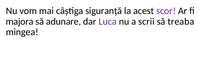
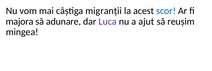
siguranță: siguranță -> migranții (104, 11)
scor colour: purple -> blue (166, 11)
scrii: scrii -> ajut (146, 21)
treaba: treaba -> reușim (181, 21)
